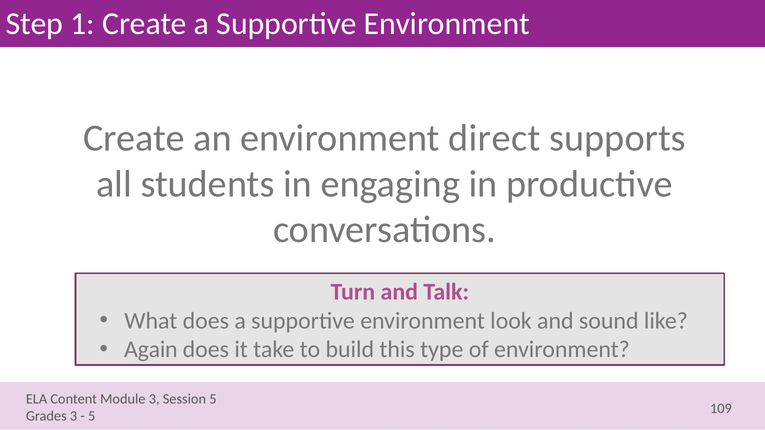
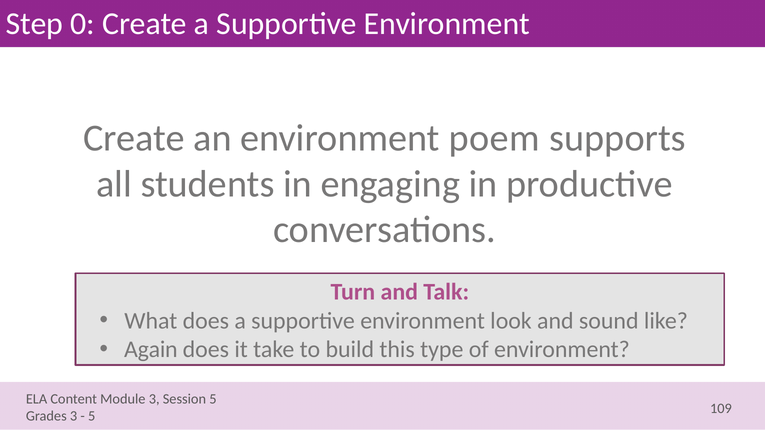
1: 1 -> 0 (83, 24)
direct: direct -> poem (494, 138)
